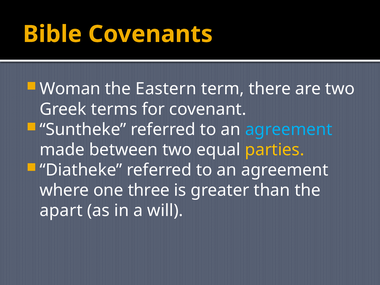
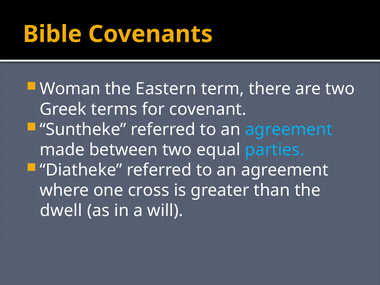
parties colour: yellow -> light blue (275, 150)
three: three -> cross (149, 190)
apart: apart -> dwell (61, 211)
